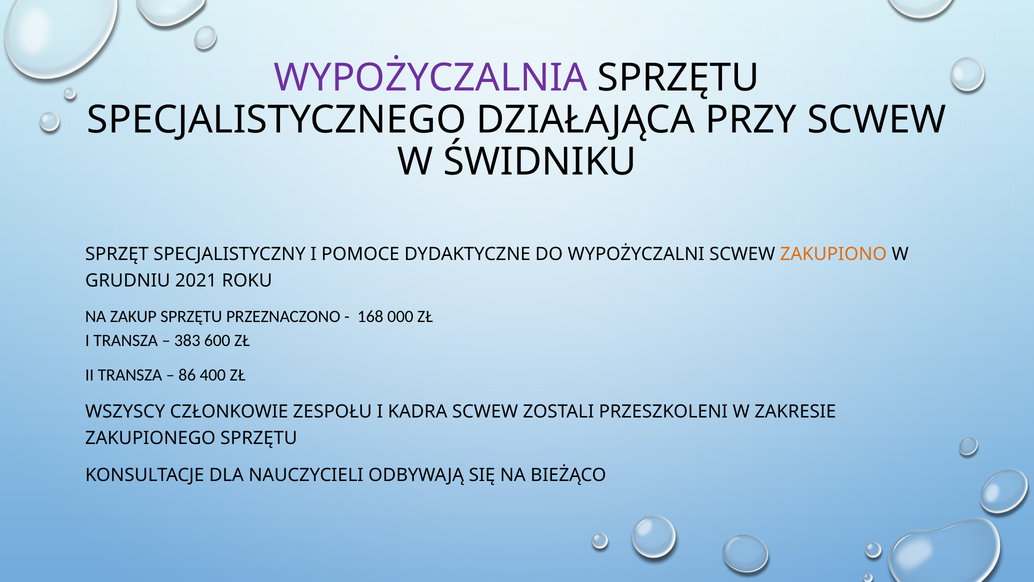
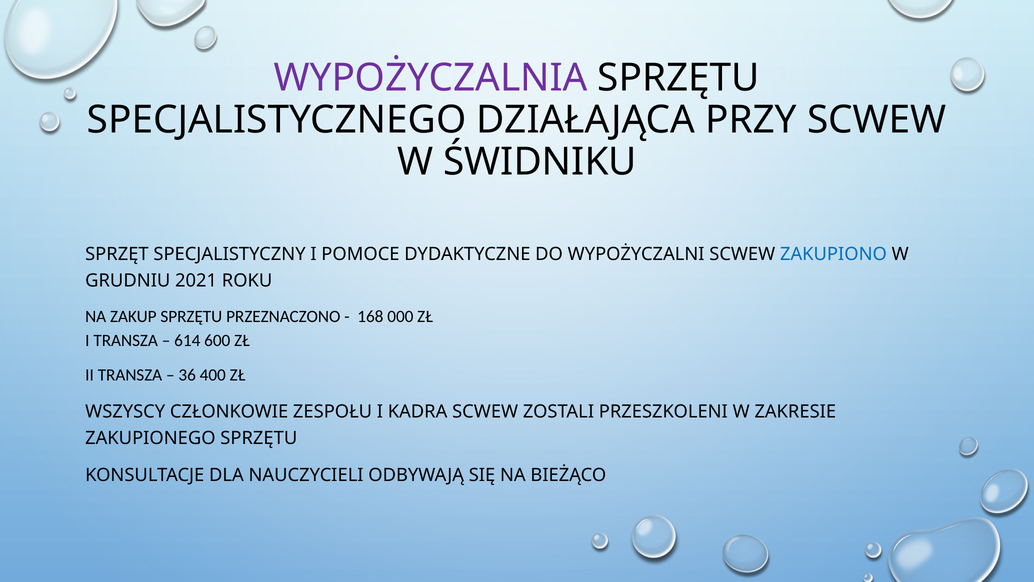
ZAKUPIONO colour: orange -> blue (833, 254)
383: 383 -> 614 (187, 340)
86: 86 -> 36 (187, 375)
